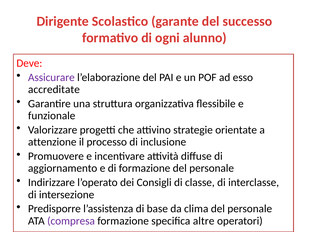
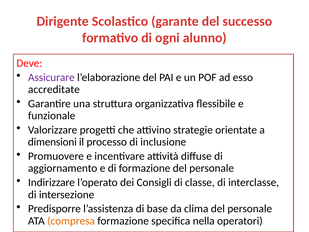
attenzione: attenzione -> dimensioni (52, 142)
compresa colour: purple -> orange (71, 221)
altre: altre -> nella (204, 221)
